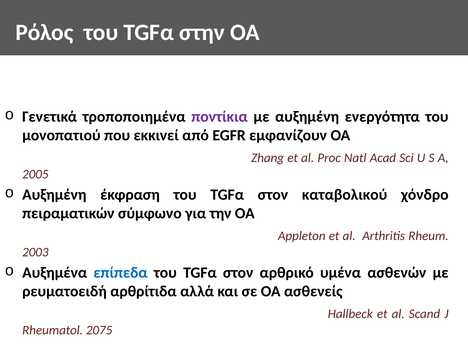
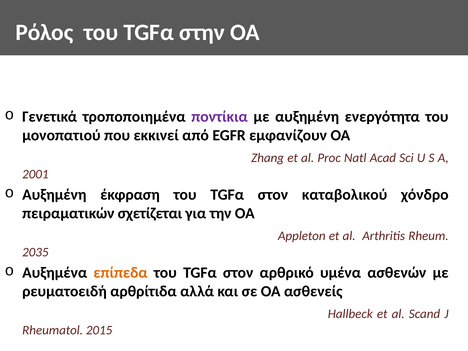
2005: 2005 -> 2001 (35, 174)
σύμφωνο: σύμφωνο -> σχετίζεται (150, 213)
2003: 2003 -> 2035 (35, 252)
επίπεδα colour: blue -> orange (121, 273)
2075: 2075 -> 2015 (99, 330)
